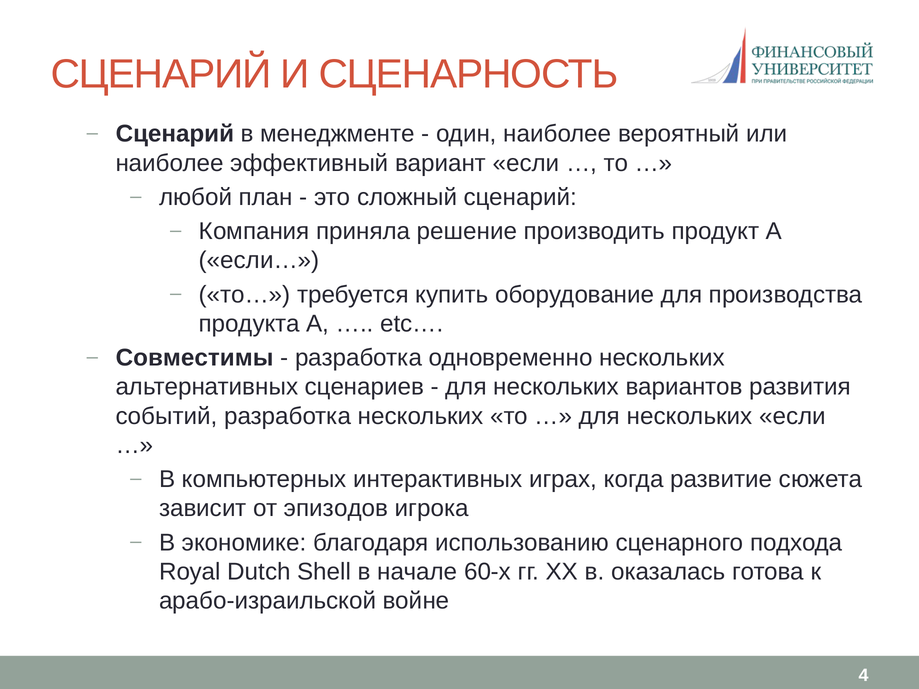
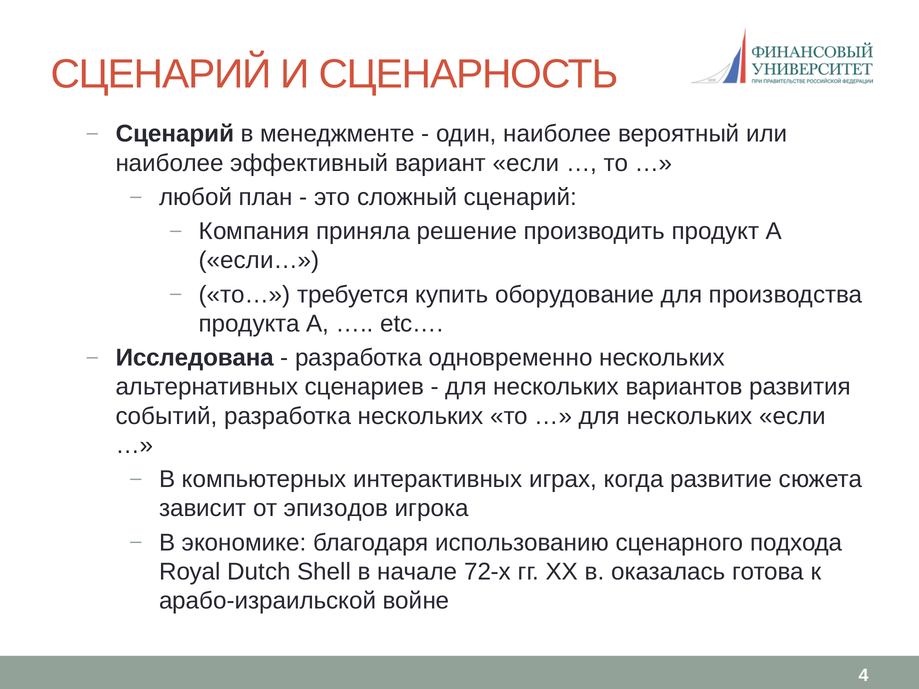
Совместимы: Совместимы -> Исследована (195, 358)
60-х: 60-х -> 72-х (488, 572)
